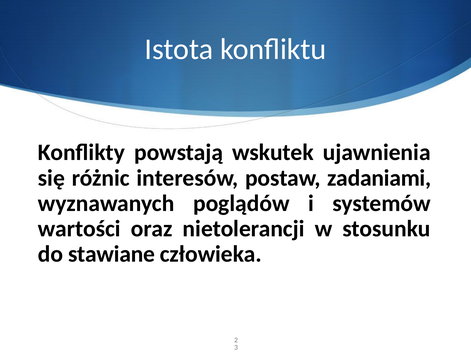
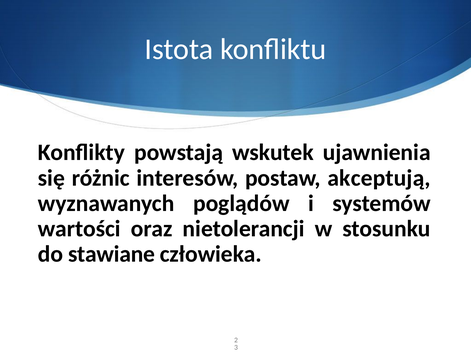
zadaniami: zadaniami -> akceptują (379, 178)
